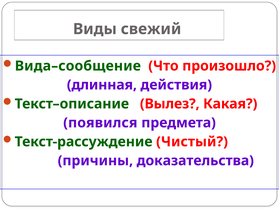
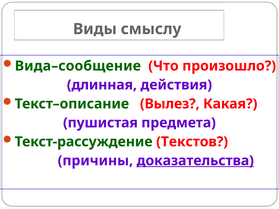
свежий: свежий -> смыслу (151, 29)
появился: появился -> пушистая (100, 123)
Чистый: Чистый -> Текстов (192, 142)
доказательства underline: none -> present (195, 161)
